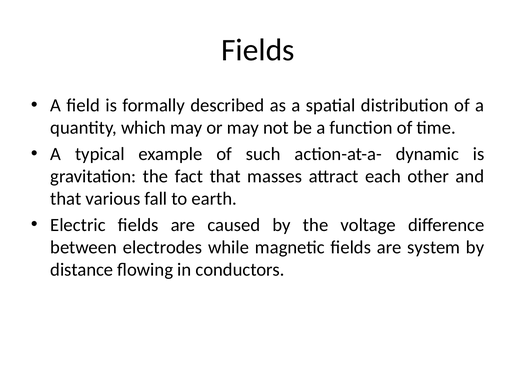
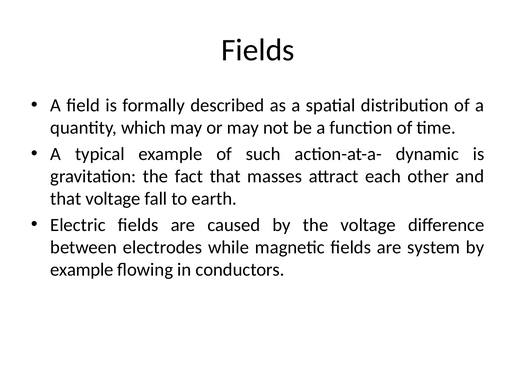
that various: various -> voltage (113, 199)
distance: distance -> example (82, 270)
